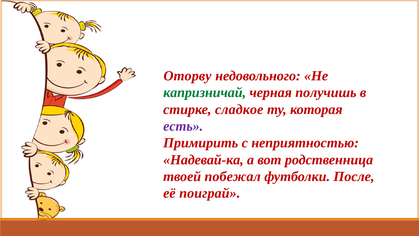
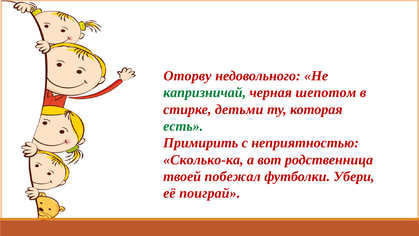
получишь: получишь -> шепотом (326, 92)
сладкое: сладкое -> детьми (239, 109)
есть colour: purple -> green (183, 126)
Надевай-ка: Надевай-ка -> Сколько-ка (203, 160)
После: После -> Убери (354, 176)
